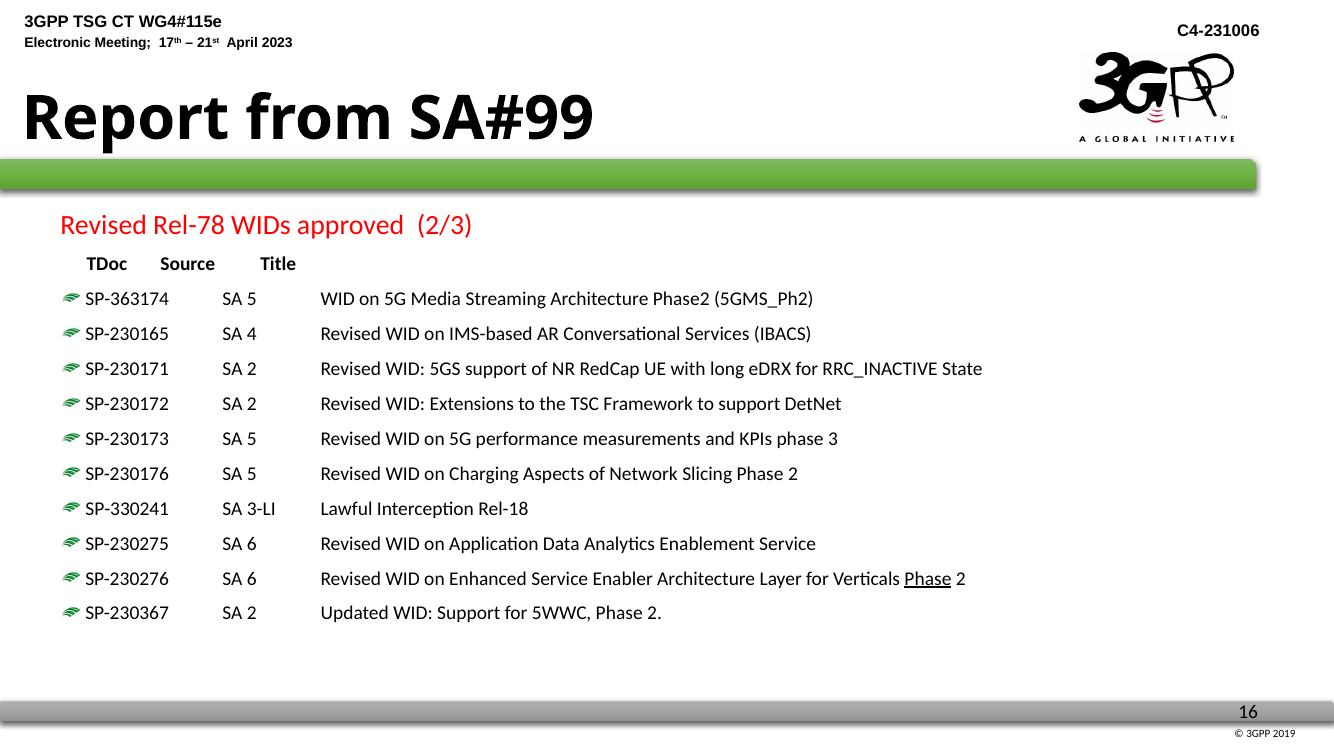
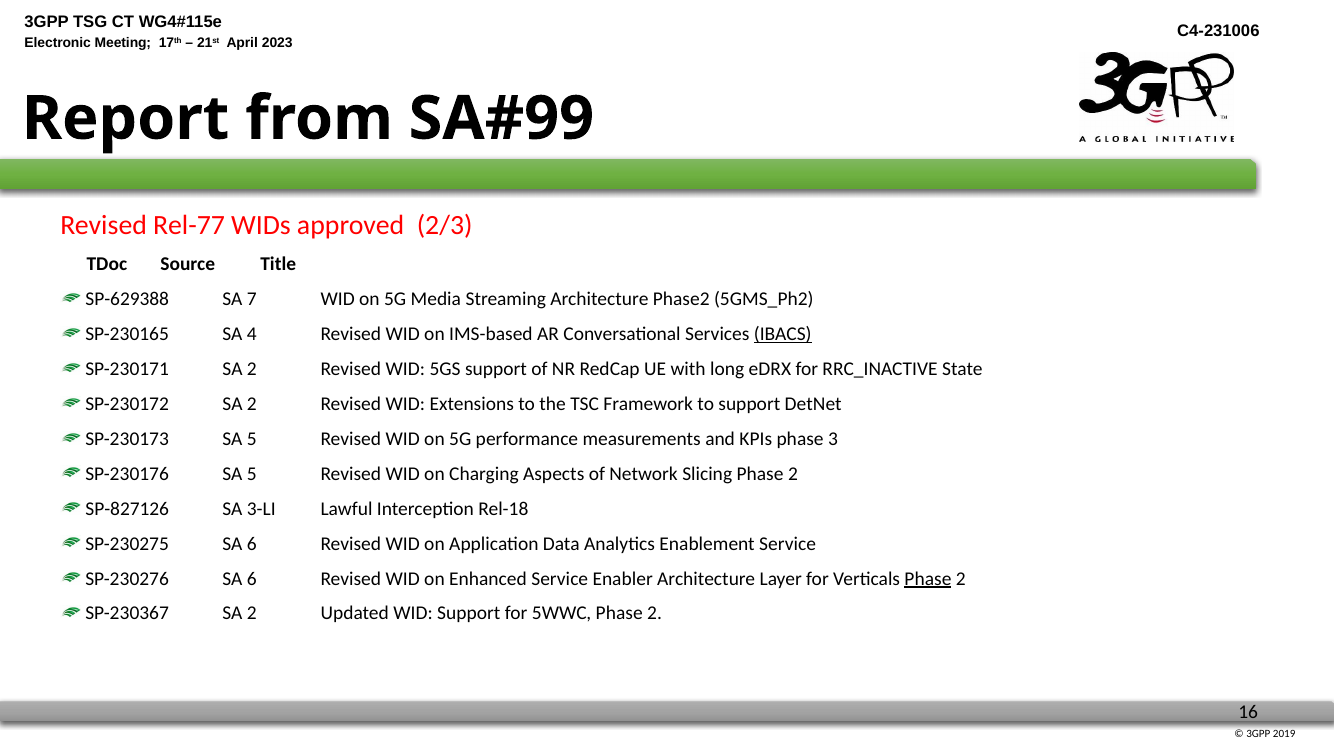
Rel-78: Rel-78 -> Rel-77 (189, 225)
SP-363174: SP-363174 -> SP-629388 (127, 299)
5: 5 -> 7 (252, 299)
IBACS underline: none -> present (783, 334)
SP-330241: SP-330241 -> SP-827126 (127, 509)
